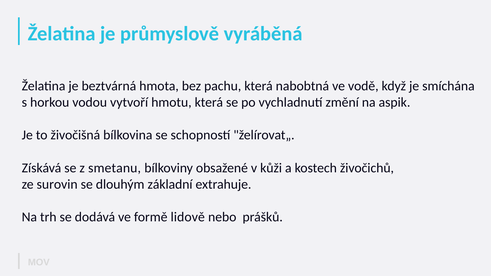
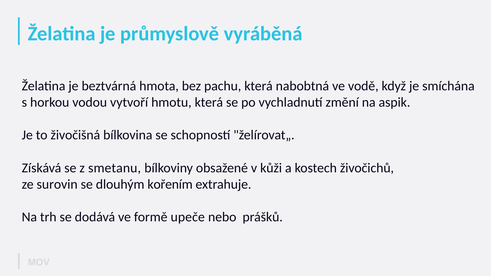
základní: základní -> kořením (170, 184)
lidově: lidově -> upeče (188, 217)
